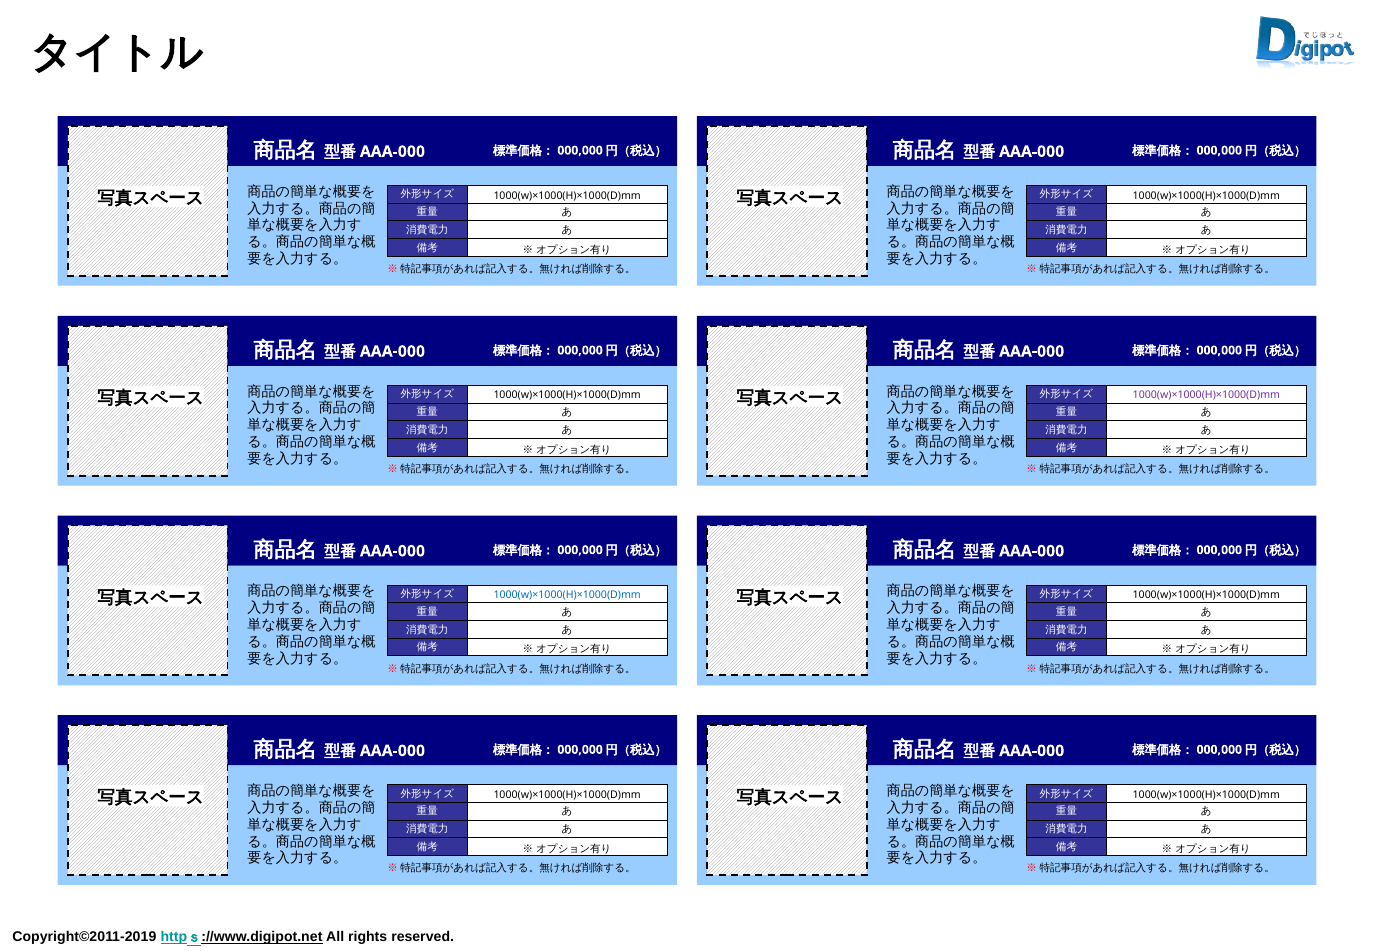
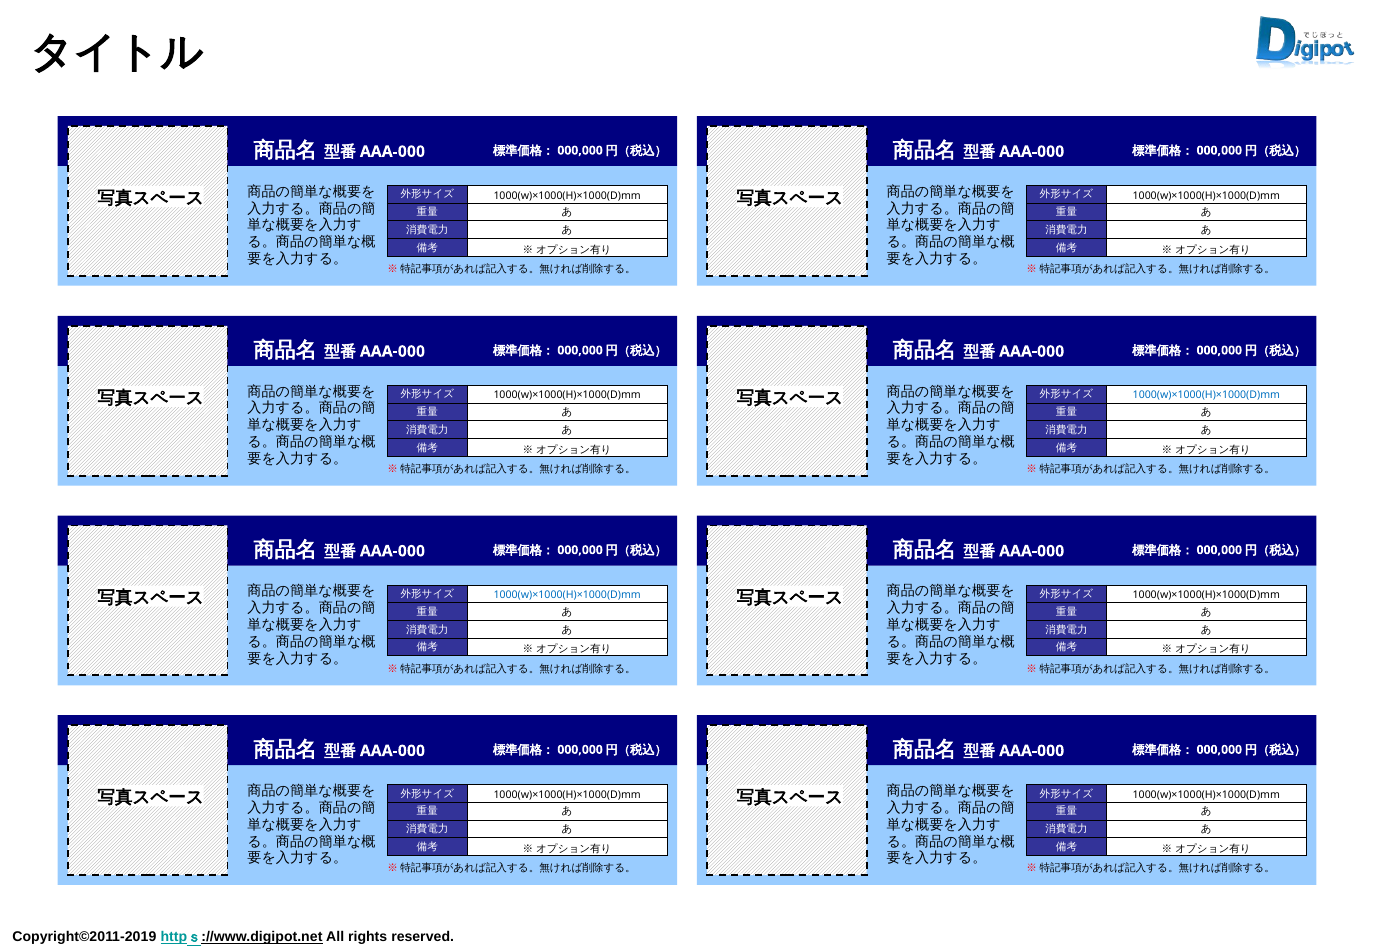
1000(w)×1000(H)×1000(D)mm colour: purple -> blue (1206, 396)
